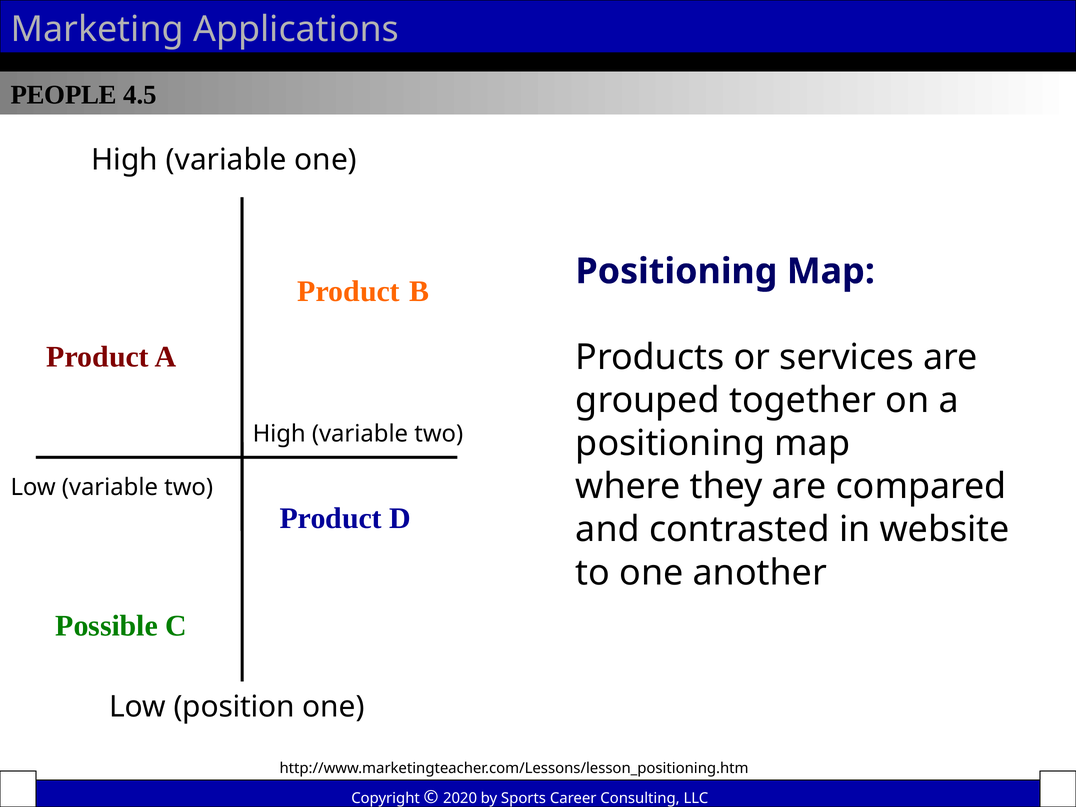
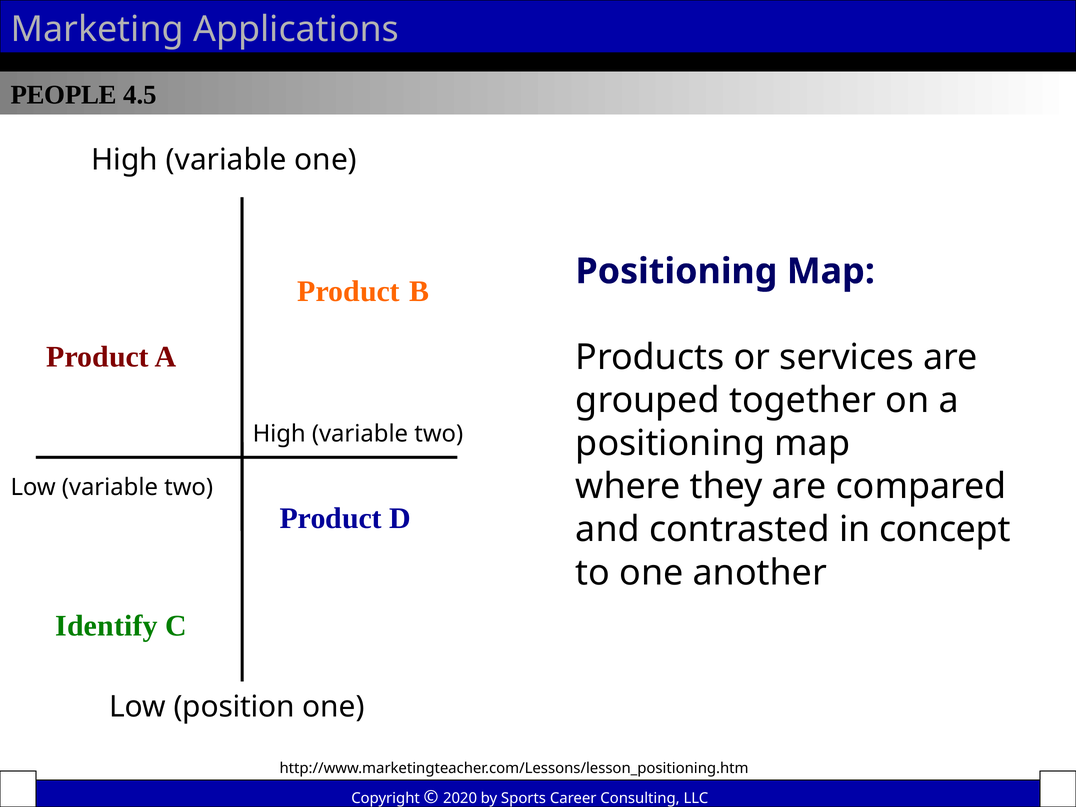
website: website -> concept (945, 530)
Possible: Possible -> Identify (107, 626)
